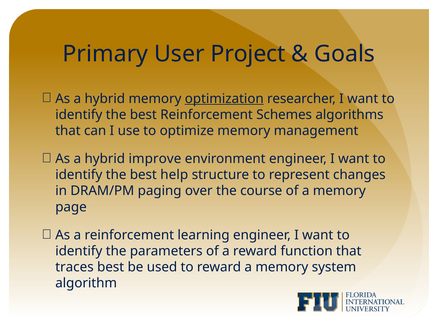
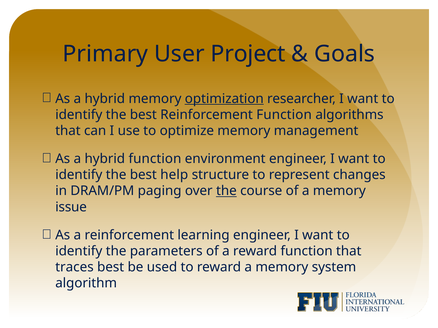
Reinforcement Schemes: Schemes -> Function (284, 115)
hybrid improve: improve -> function (155, 159)
the underline: none -> present (226, 191)
page: page -> issue (71, 207)
